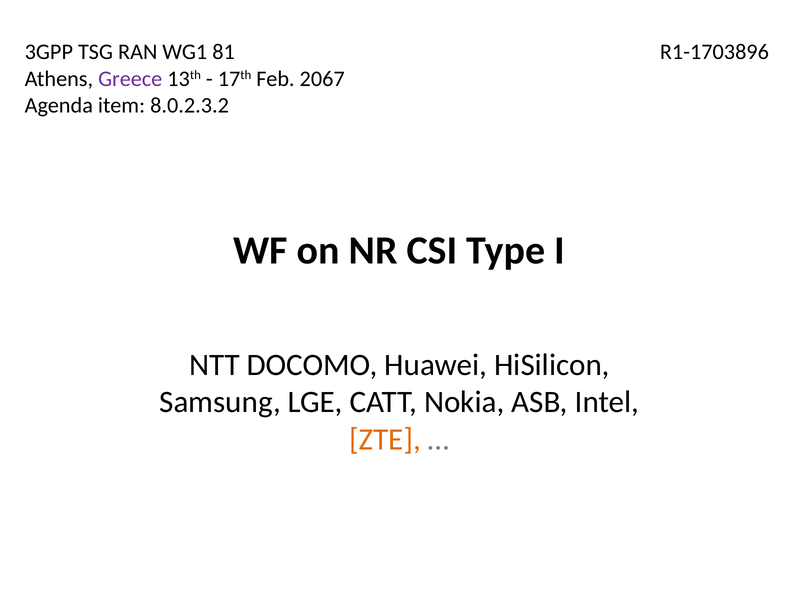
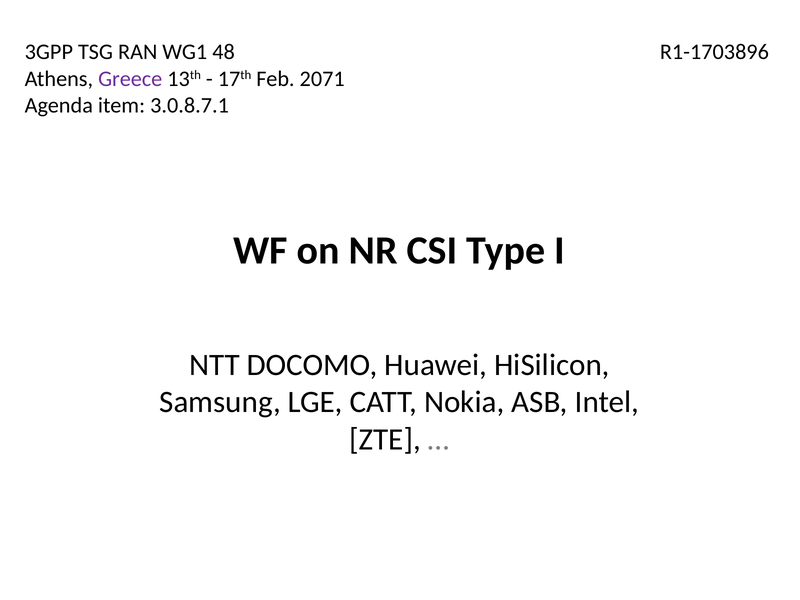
81: 81 -> 48 (224, 52)
2067: 2067 -> 2071 (322, 79)
8.0.2.3.2: 8.0.2.3.2 -> 3.0.8.7.1 (190, 106)
ZTE colour: orange -> black (385, 440)
